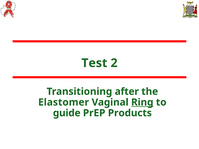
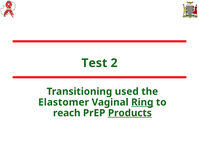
after: after -> used (127, 92)
guide: guide -> reach (67, 113)
Products underline: none -> present (130, 113)
